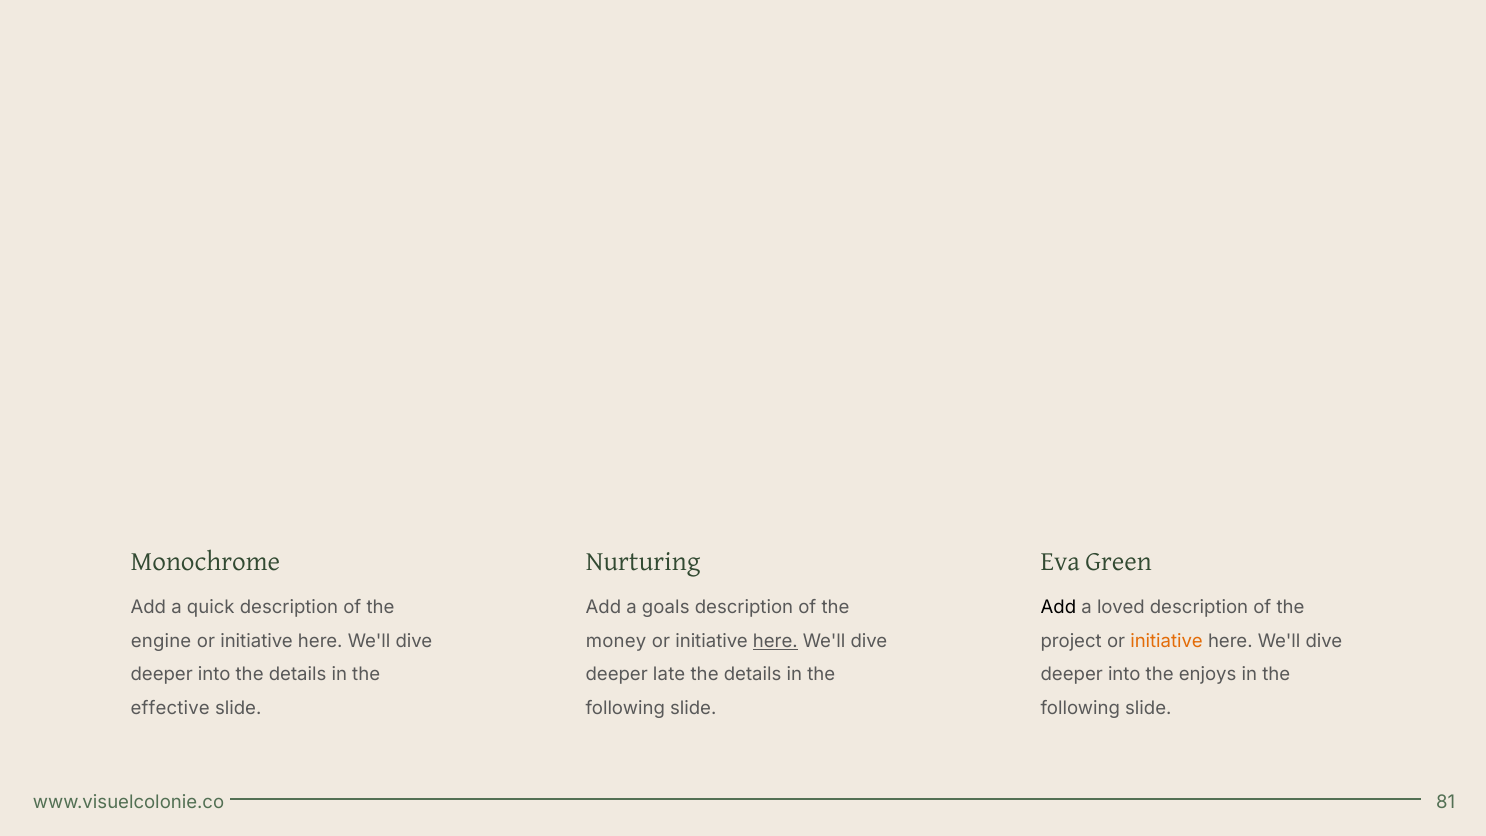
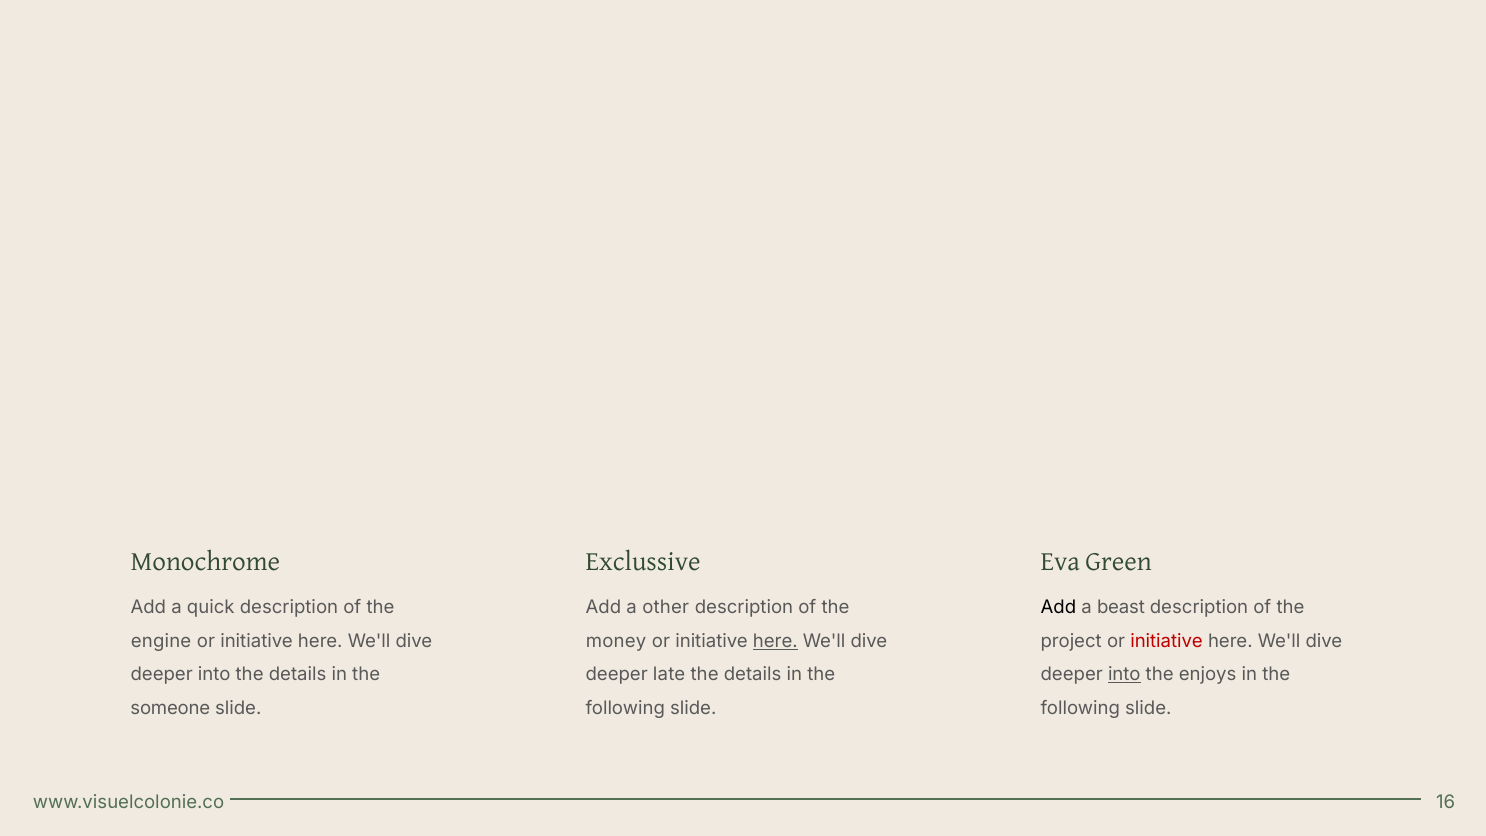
Nurturing: Nurturing -> Exclussive (643, 562)
goals: goals -> other (666, 608)
loved: loved -> beast (1121, 608)
initiative colour: orange -> red (1167, 641)
into underline: none -> present (1124, 674)
effective: effective -> someone (170, 708)
81: 81 -> 16 (1446, 803)
